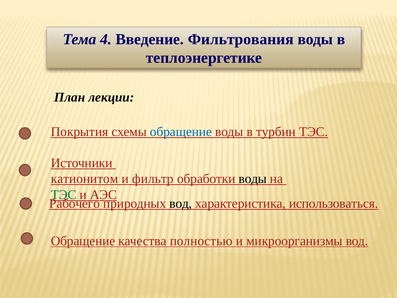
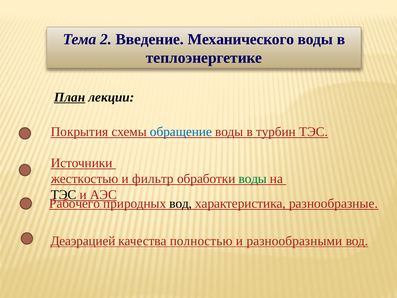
4: 4 -> 2 (106, 39)
Фильтрования: Фильтрования -> Механического (241, 39)
План underline: none -> present (70, 97)
катионитом: катионитом -> жесткостью (85, 179)
воды colour: black -> green (253, 179)
ТЭС colour: green -> black (64, 195)
использоваться: использоваться -> разнообразные (333, 203)
Обращение: Обращение -> Деаэрацией (83, 241)
микроорганизмы: микроорганизмы -> разнообразными (294, 241)
